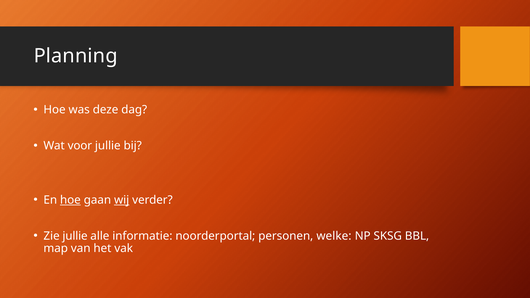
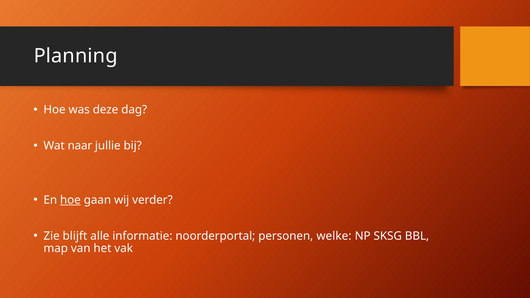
voor: voor -> naar (80, 146)
wij underline: present -> none (122, 200)
Zie jullie: jullie -> blijft (75, 236)
